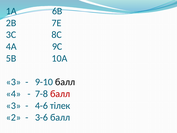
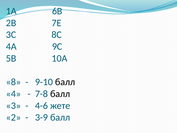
3: 3 -> 8 (13, 82)
балл colour: red -> black (60, 94)
тілек: тілек -> жете (60, 105)
3-6: 3-6 -> 3-9 (41, 117)
